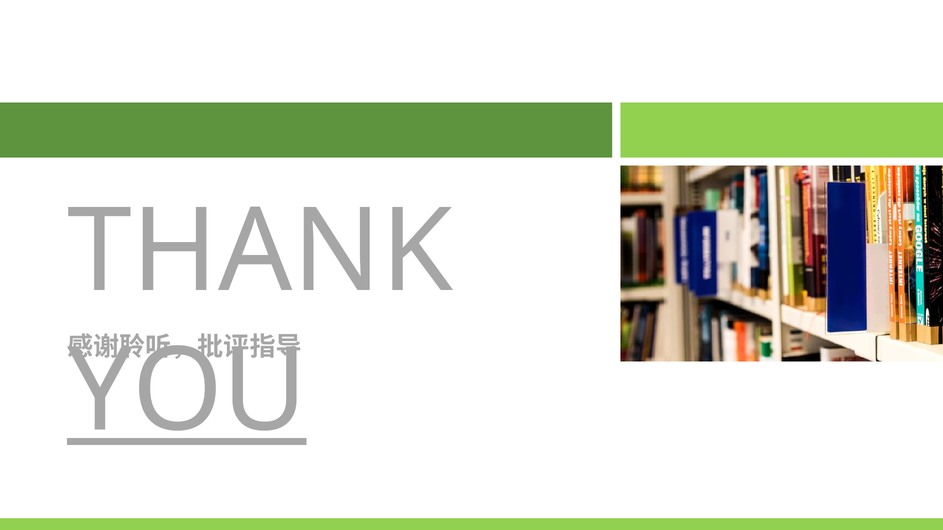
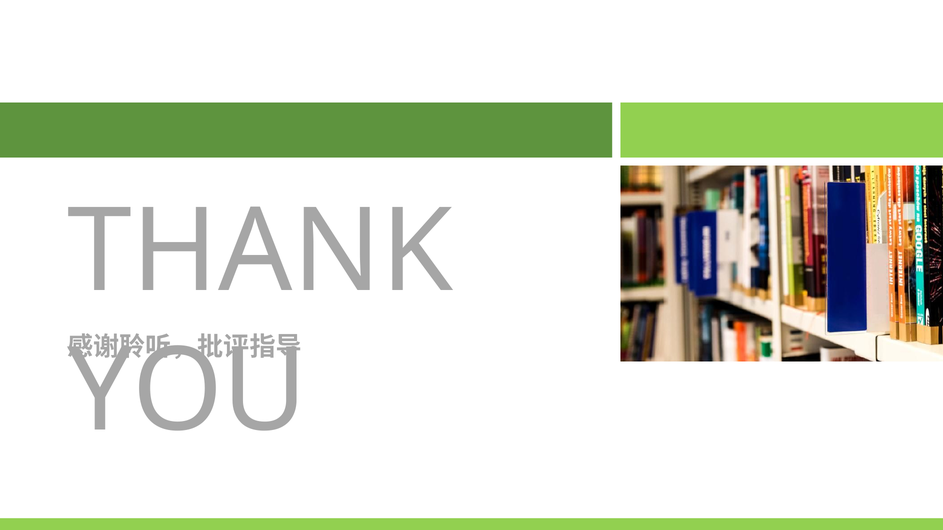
YOU underline: present -> none (187, 392)
